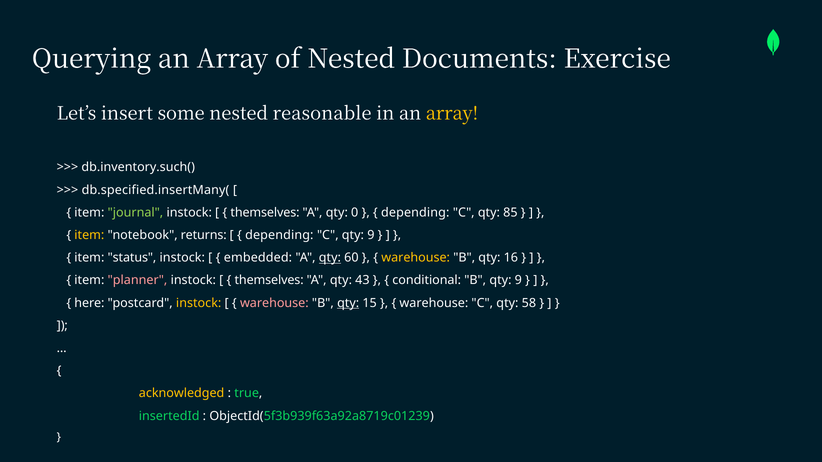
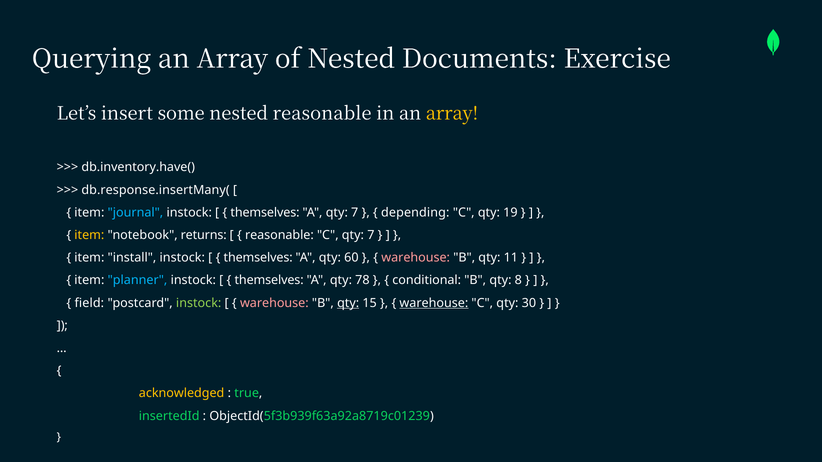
db.inventory.such(: db.inventory.such( -> db.inventory.have( (138, 167)
db.specified.insertMany(: db.specified.insertMany( -> db.response.insertMany( (156, 190)
journal colour: light green -> light blue (135, 213)
A qty 0: 0 -> 7 (355, 213)
85: 85 -> 19 (510, 213)
depending: depending -> reasonable (279, 235)
C qty 9: 9 -> 7 (371, 235)
status: status -> install (132, 258)
embedded: embedded -> themselves (258, 258)
qty underline: present -> none (330, 258)
warehouse colour: yellow -> pink (416, 258)
16: 16 -> 11 (511, 258)
planner colour: pink -> light blue (137, 281)
43: 43 -> 78 (362, 281)
B qty 9: 9 -> 8 (518, 281)
here: here -> field (89, 303)
instock colour: yellow -> light green (199, 303)
warehouse underline: none -> present (434, 303)
58: 58 -> 30 (529, 303)
